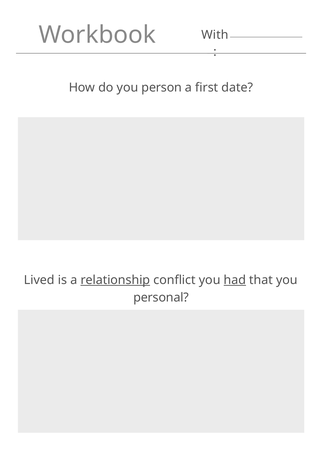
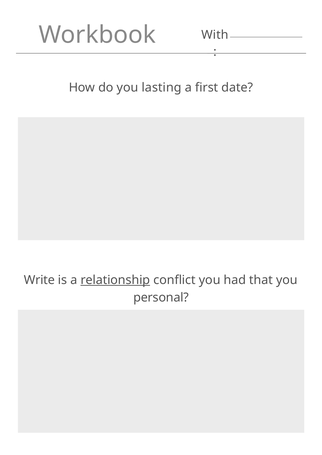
person: person -> lasting (162, 88)
Lived: Lived -> Write (39, 280)
had underline: present -> none (235, 280)
